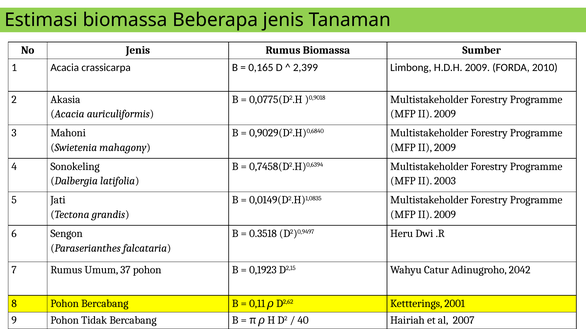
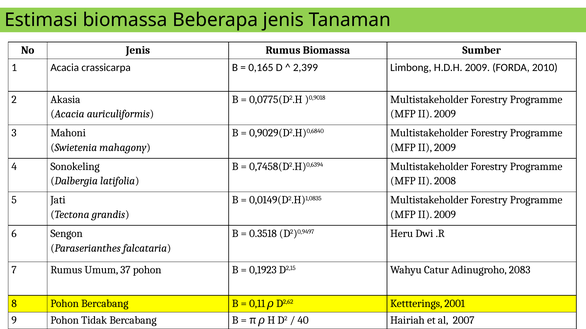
2003: 2003 -> 2008 (445, 181)
2042: 2042 -> 2083 (520, 270)
